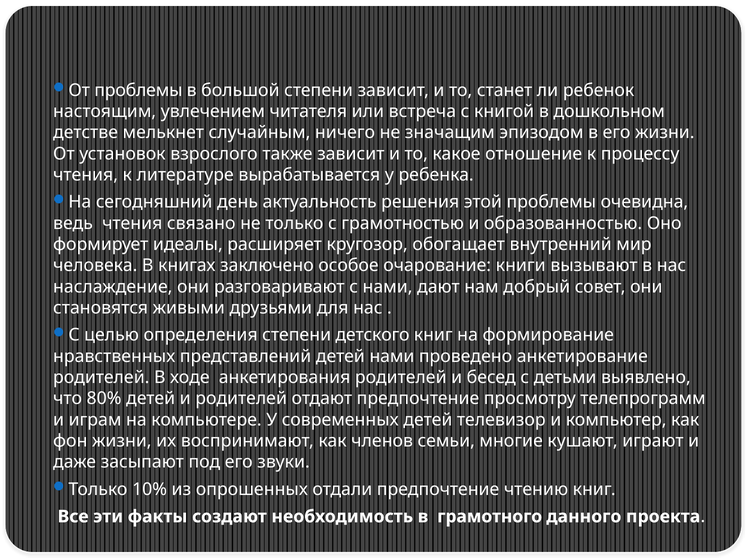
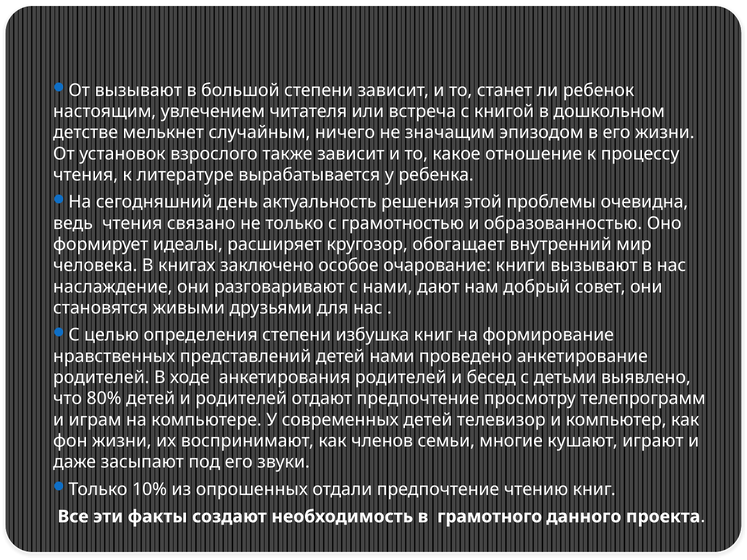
От проблемы: проблемы -> вызывают (138, 90)
детского: детского -> избушка (372, 335)
